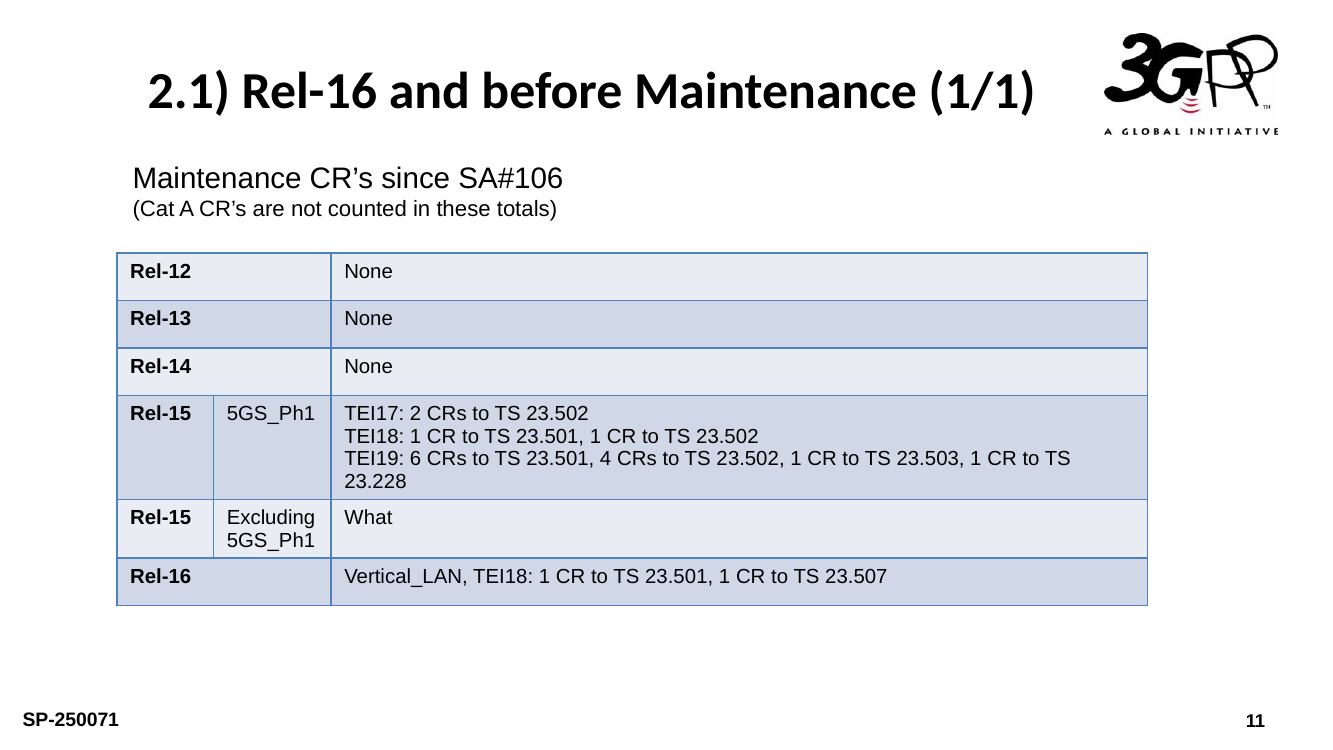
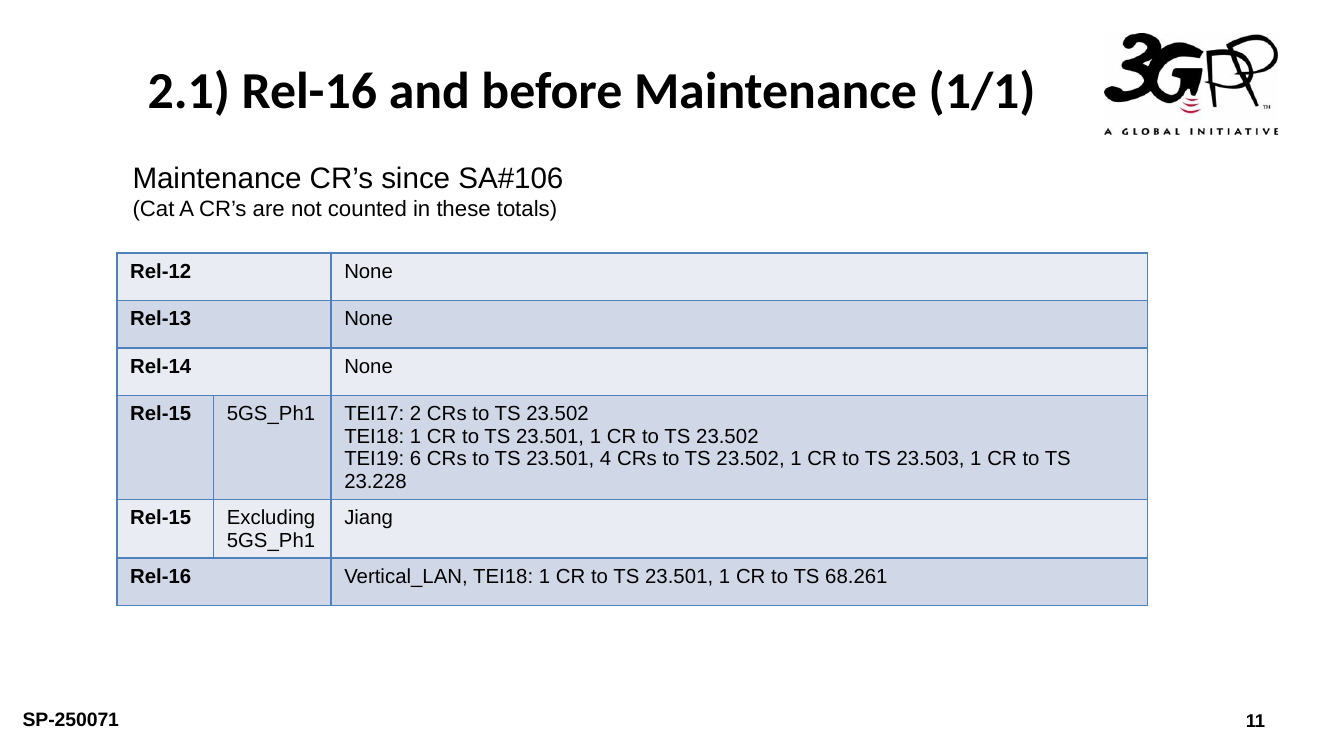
What: What -> Jiang (369, 518)
23.507: 23.507 -> 68.261 (856, 576)
